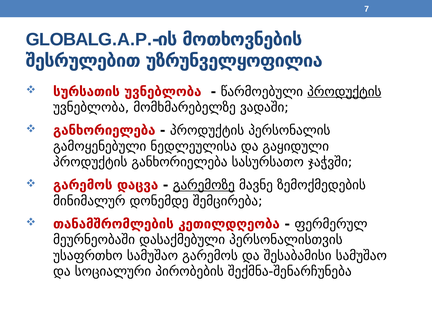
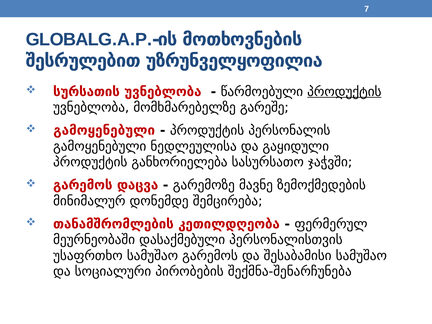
ვადაში: ვადაში -> გარეშე (264, 108)
განხორიელება: განხორიელება -> გამოყენებული (104, 131)
გარემოზე underline: present -> none (204, 185)
